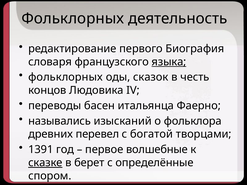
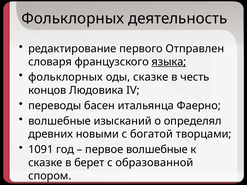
Биография: Биография -> Отправлен (195, 49)
оды сказок: сказок -> сказке (151, 77)
назывались: назывались -> волшебные (59, 121)
фольклора: фольклора -> определял (193, 121)
перевел: перевел -> новыми (97, 134)
1391: 1391 -> 1091 (41, 150)
сказке underline: present -> none (45, 163)
определённые: определённые -> образованной (154, 163)
